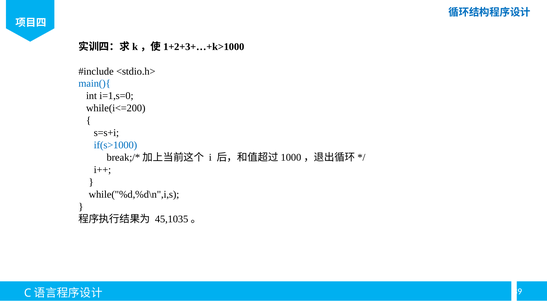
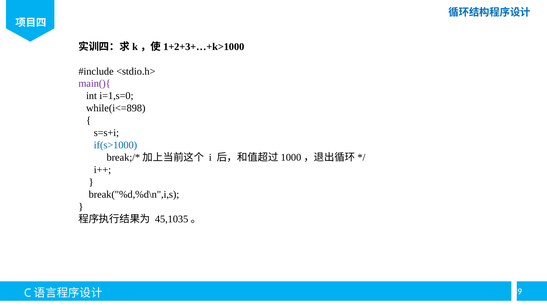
main(){ colour: blue -> purple (95, 84)
while(i<=200: while(i<=200 -> while(i<=898 (116, 108)
while("%d,%d\n",i,s: while("%d,%d\n",i,s -> break("%d,%d\n",i,s (134, 194)
